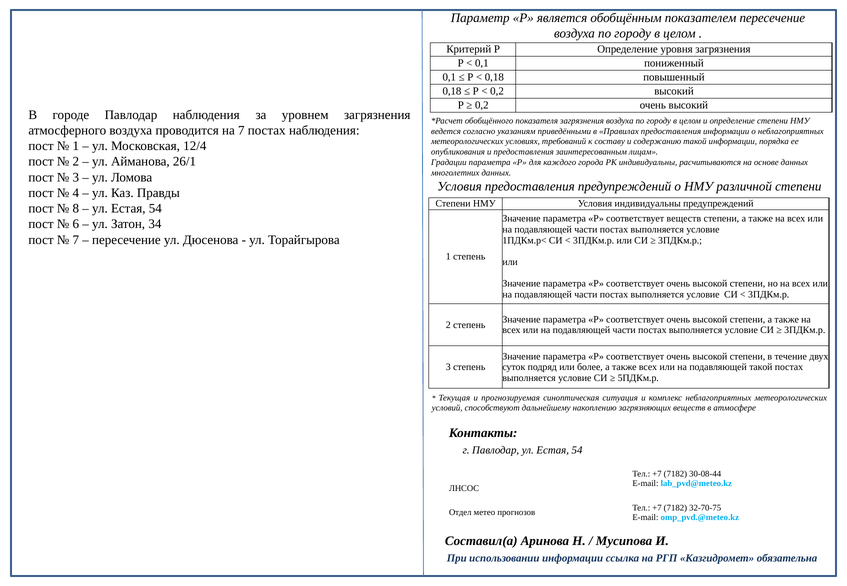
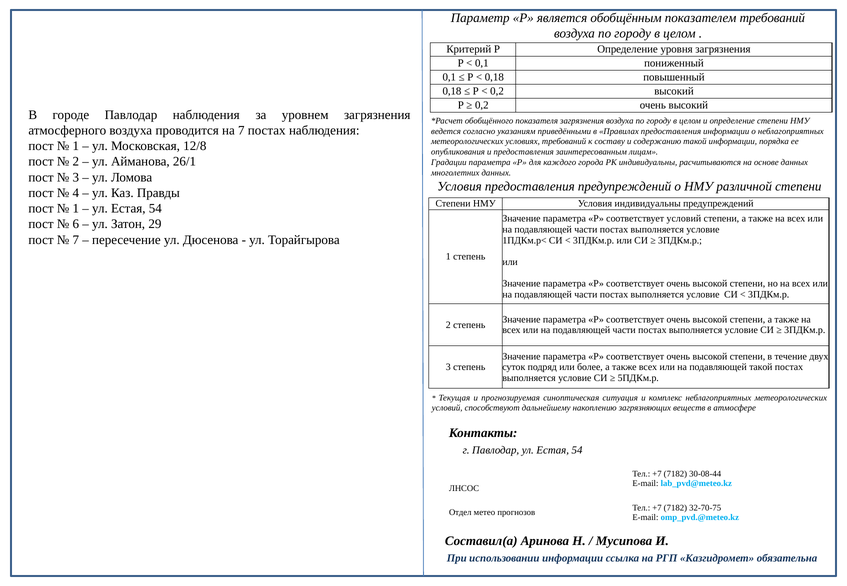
показателем пересечение: пересечение -> требований (772, 18)
12/4: 12/4 -> 12/8 (195, 146)
8: 8 -> 1 (76, 209)
соответствует веществ: веществ -> условий (684, 219)
34: 34 -> 29 (155, 224)
